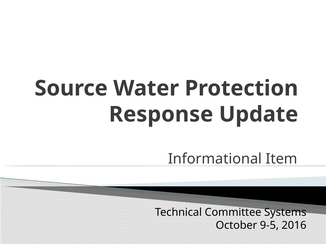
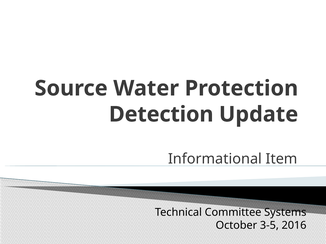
Response: Response -> Detection (161, 115)
9-5: 9-5 -> 3-5 (269, 226)
